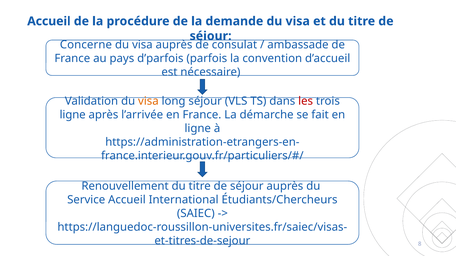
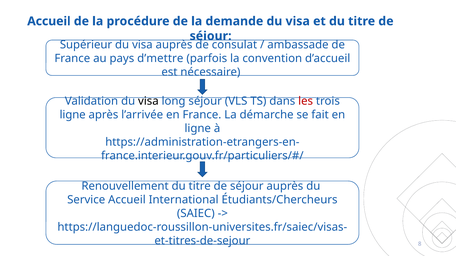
Concerne: Concerne -> Supérieur (86, 45)
d’parfois: d’parfois -> d’mettre (160, 59)
visa colour: orange -> black (148, 101)
